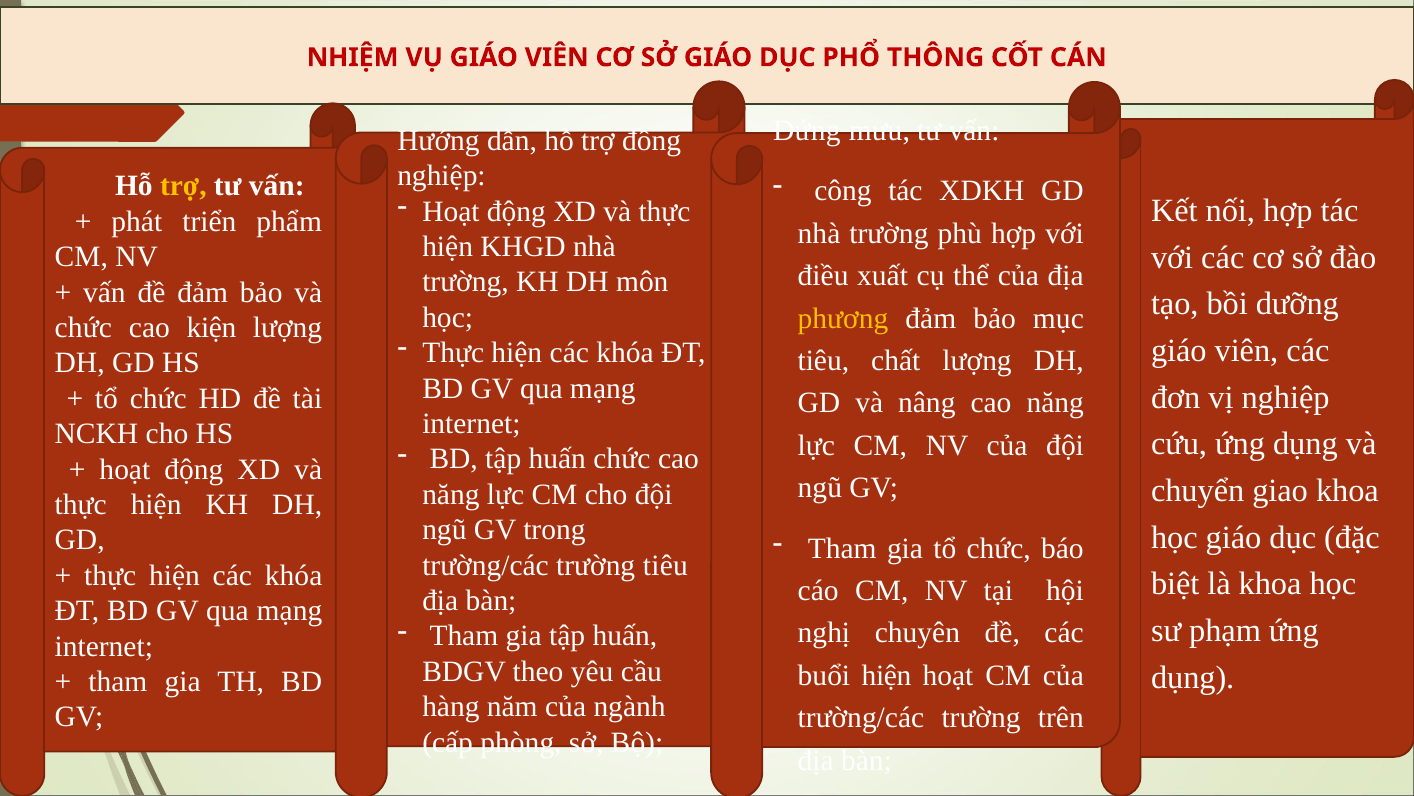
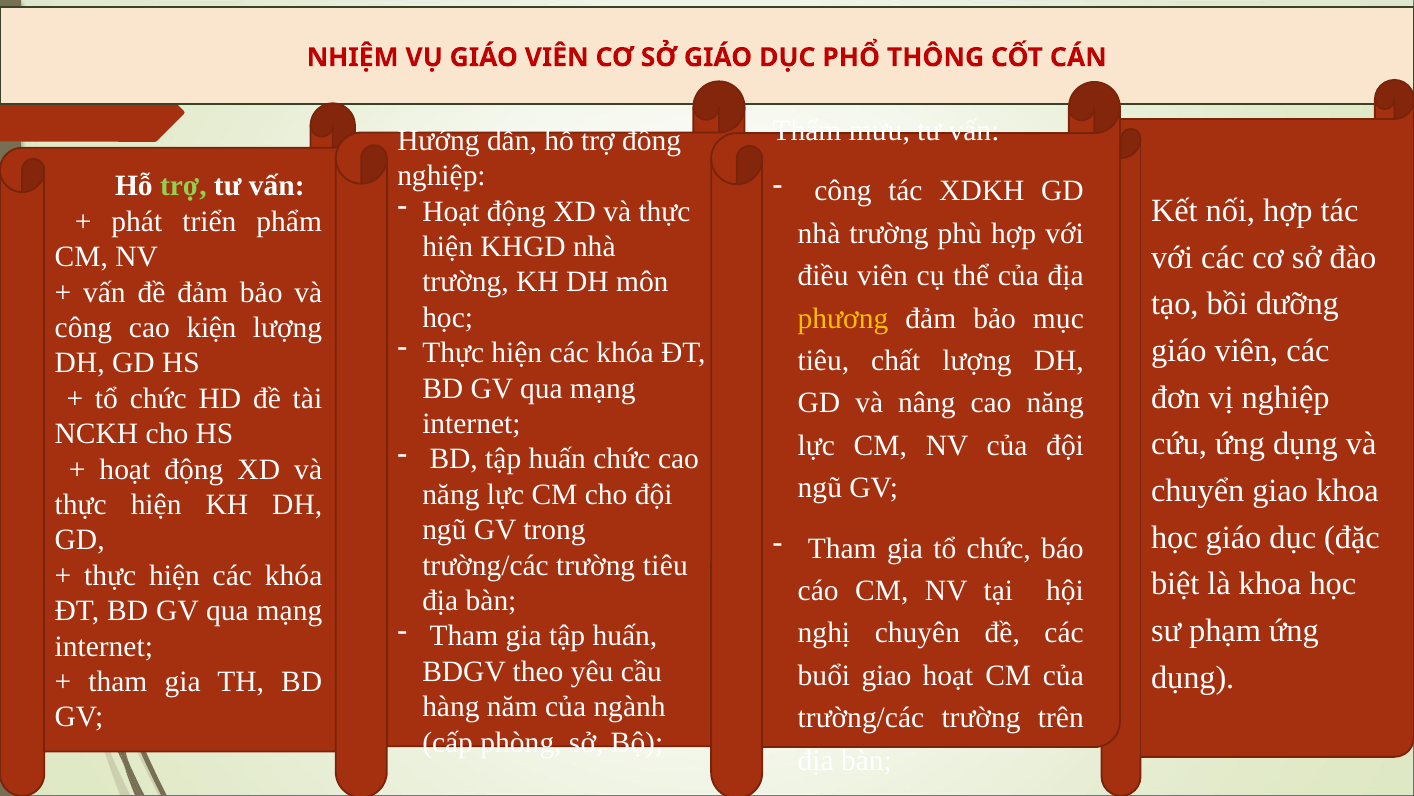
Đứng: Đứng -> Thẩm (807, 131)
trợ colour: yellow -> light green (183, 186)
điều xuất: xuất -> viên (883, 276)
chức: chức -> công (83, 328)
buổi hiện: hiện -> giao (887, 675)
